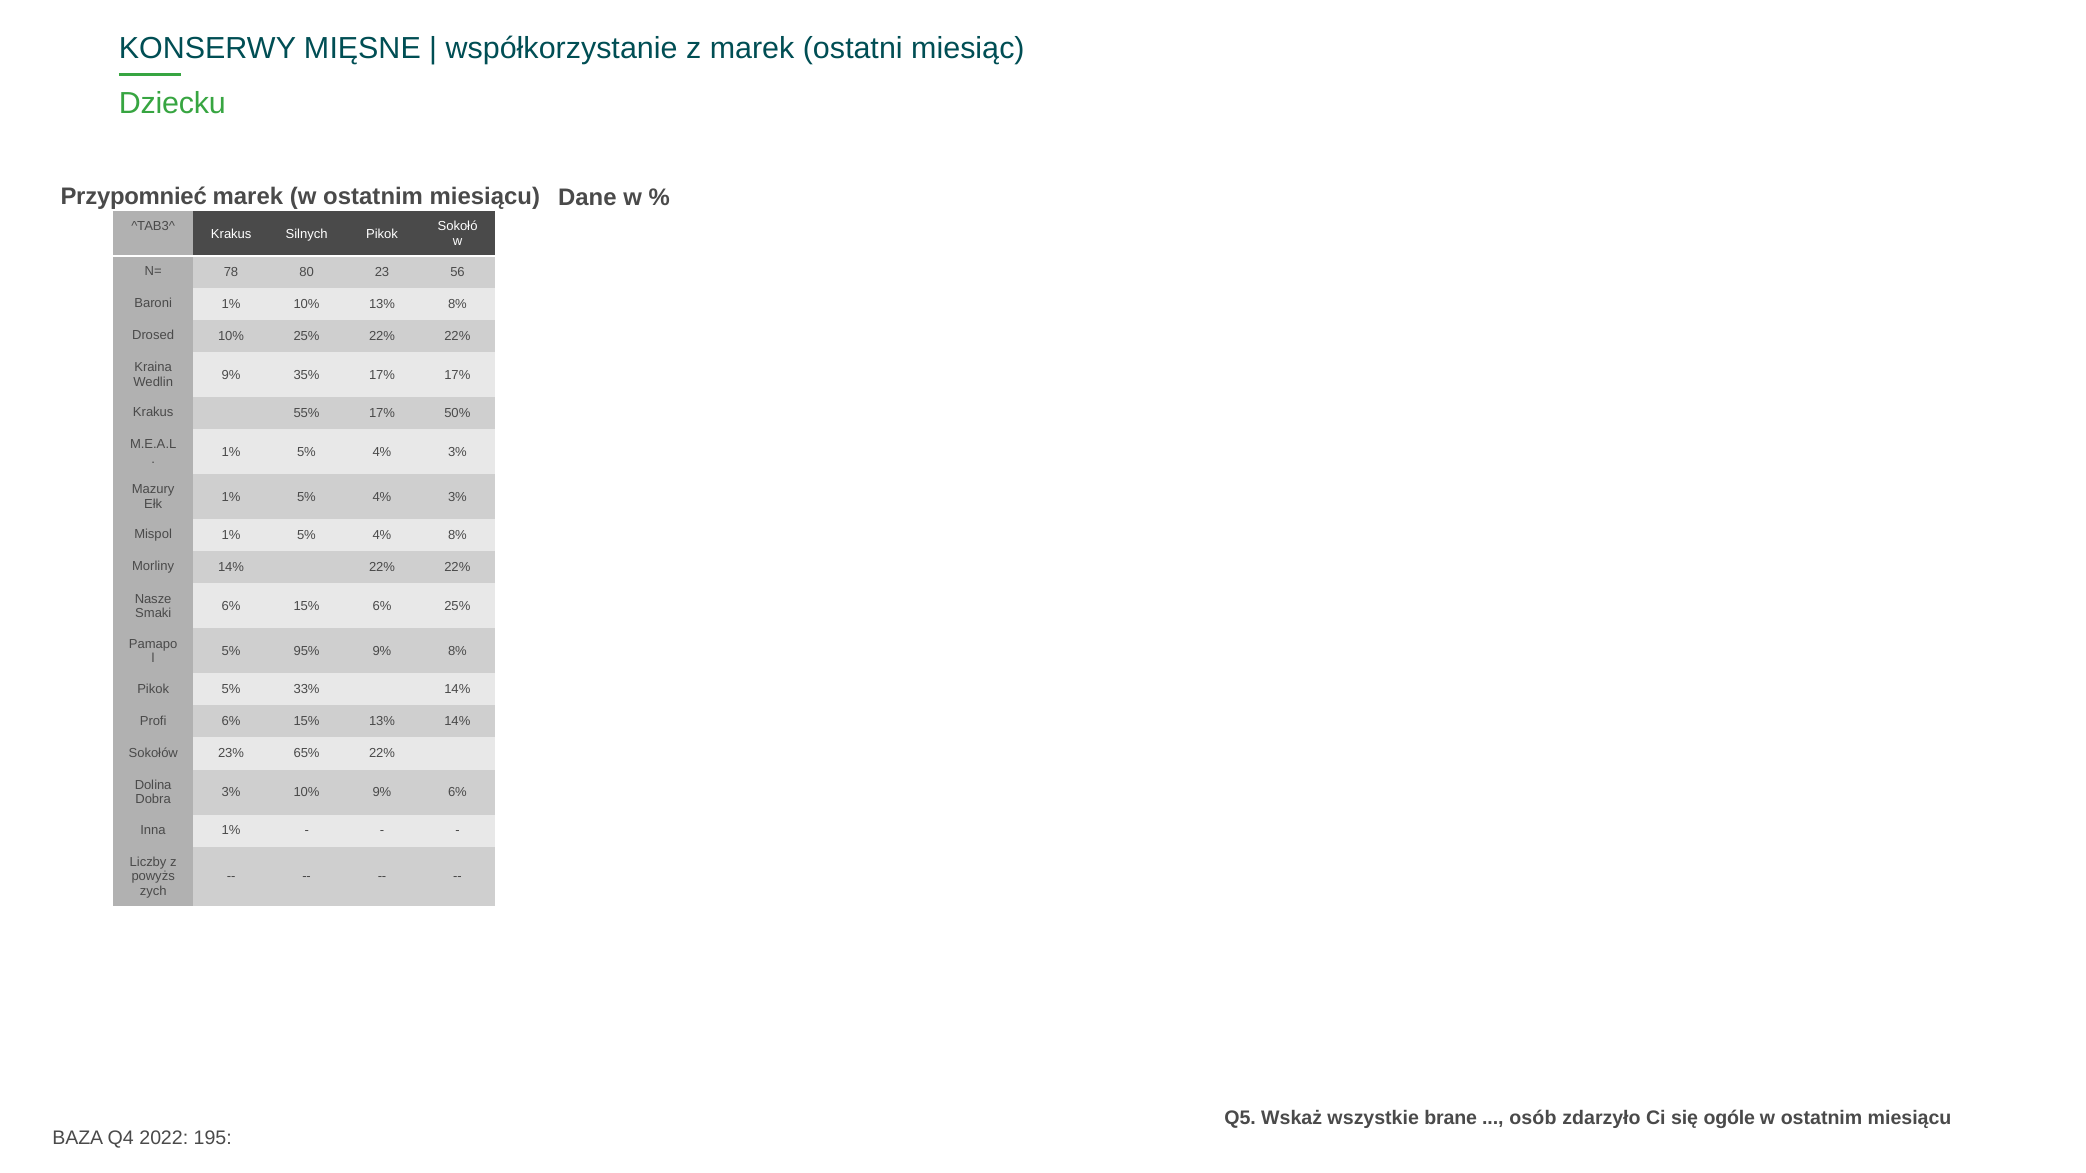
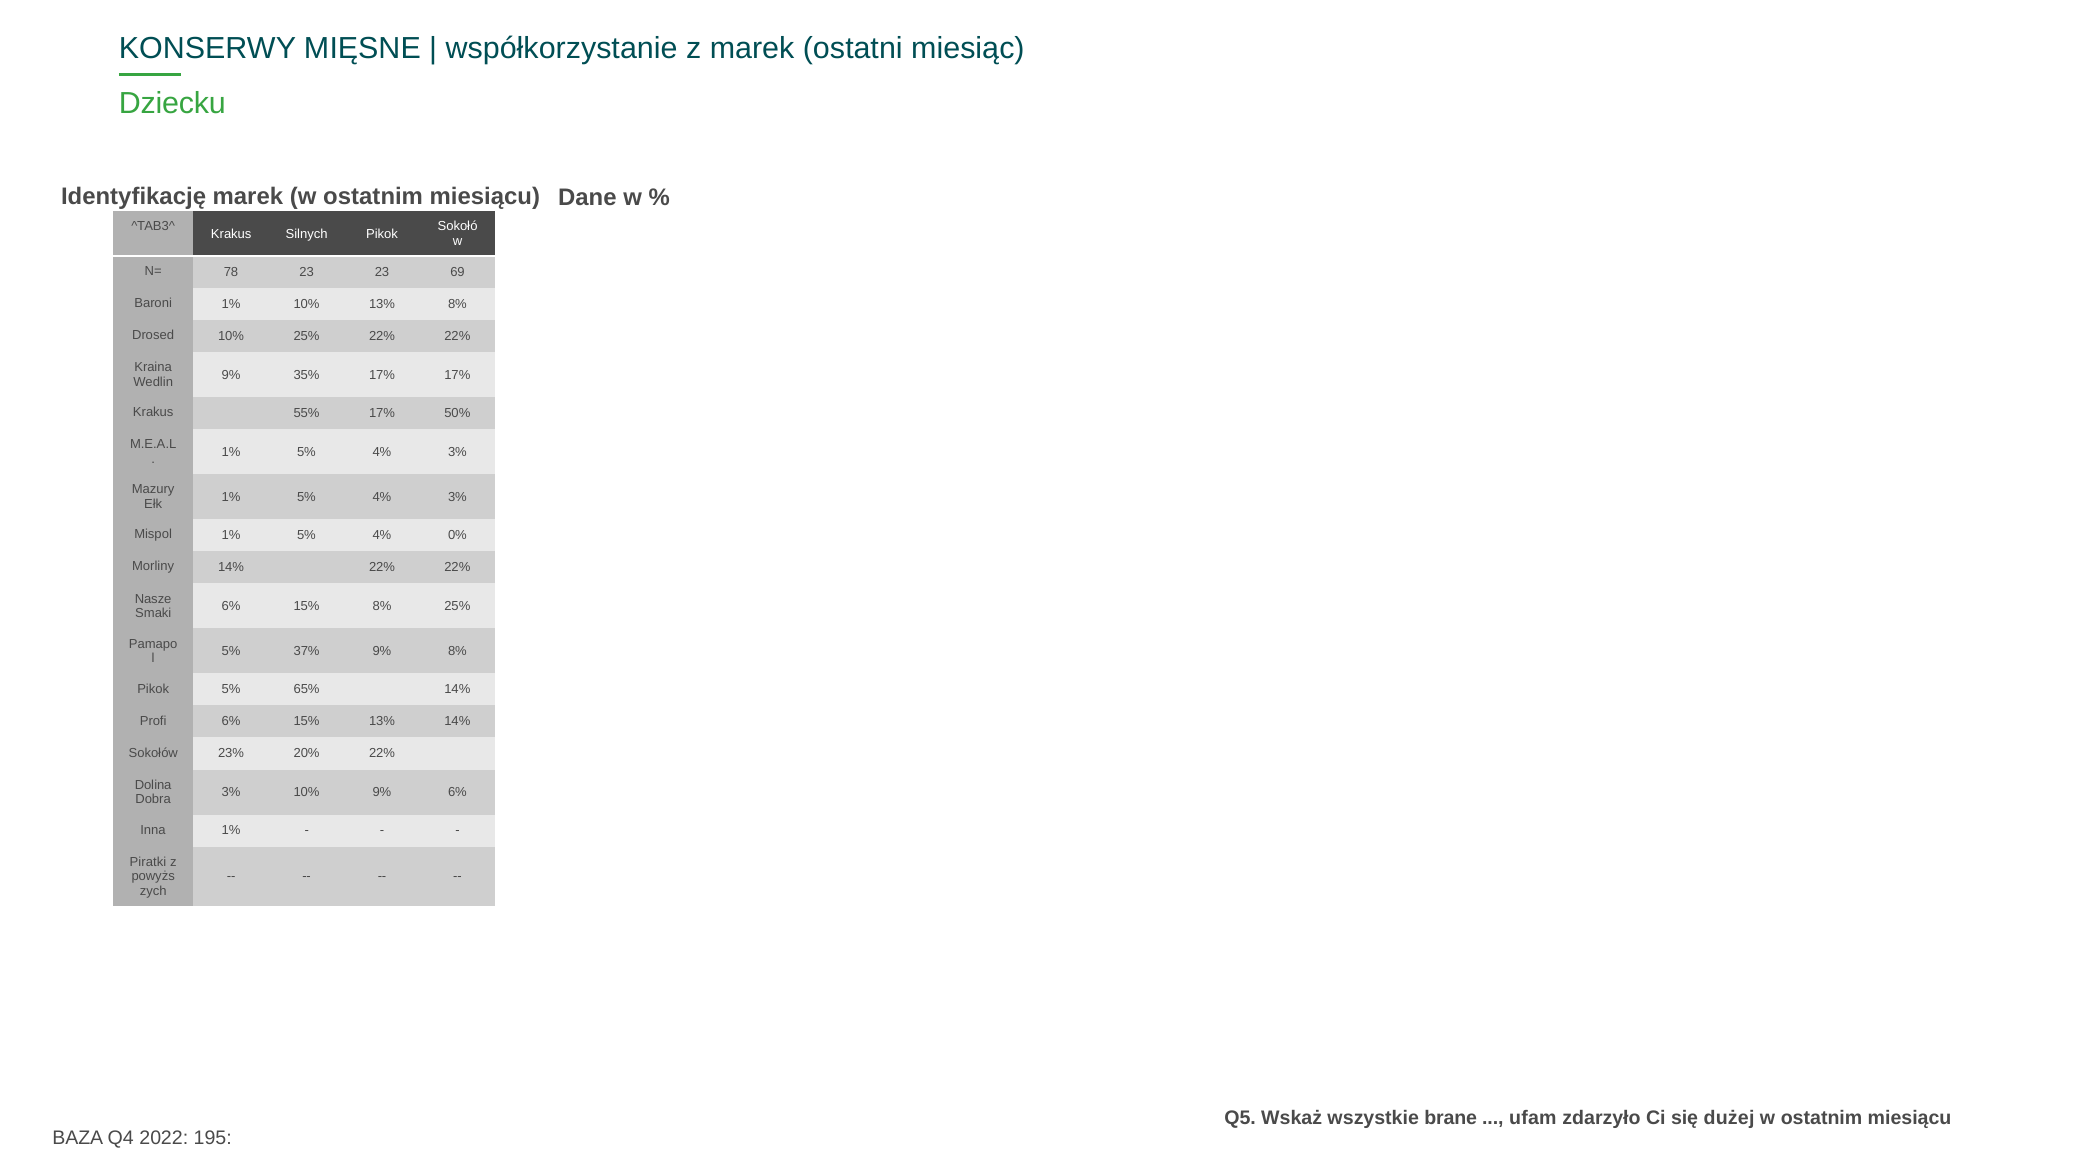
Przypomnieć: Przypomnieć -> Identyfikację (134, 197)
78 80: 80 -> 23 (307, 272)
56: 56 -> 69 (458, 272)
4% 8%: 8% -> 0% (457, 536)
15% 6%: 6% -> 8% (382, 606)
95%: 95% -> 37% (307, 651)
33%: 33% -> 65% (307, 690)
65%: 65% -> 20% (307, 754)
Liczby: Liczby -> Piratki (148, 862)
osób: osób -> ufam (1533, 1118)
ogóle: ogóle -> dużej (1729, 1118)
